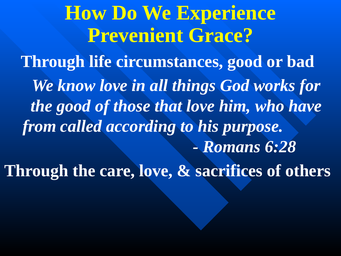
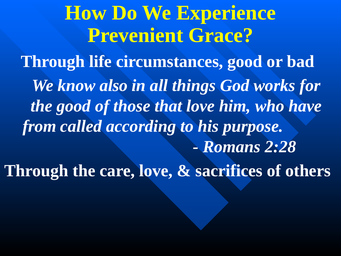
know love: love -> also (114, 85)
6:28: 6:28 -> 2:28 (280, 147)
